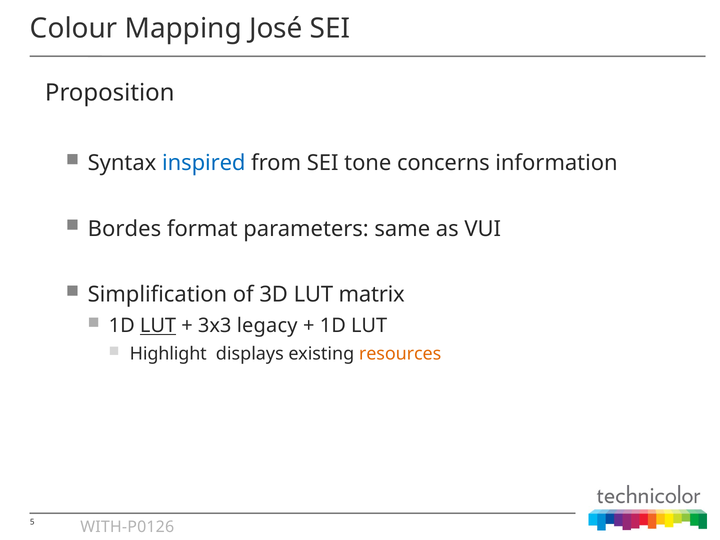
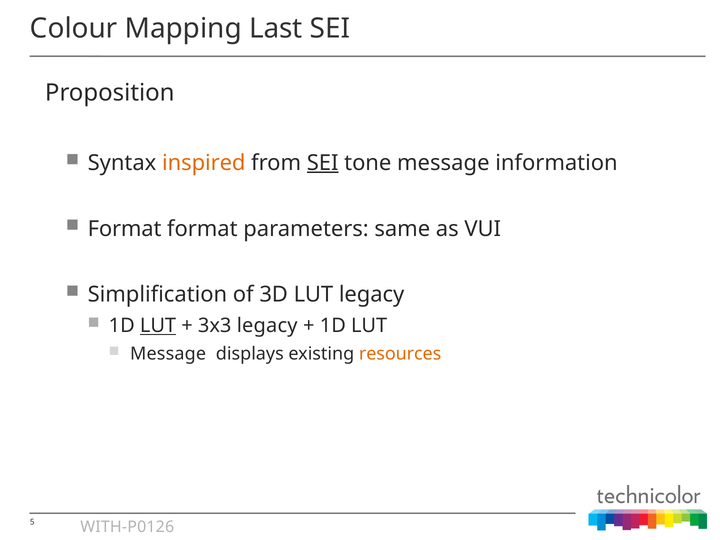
José: José -> Last (276, 28)
inspired colour: blue -> orange (204, 163)
SEI underline: none -> present (323, 163)
tone concerns: concerns -> message (443, 163)
Bordes: Bordes -> Format (125, 229)
LUT matrix: matrix -> legacy (372, 295)
Highlight: Highlight -> Message (168, 354)
